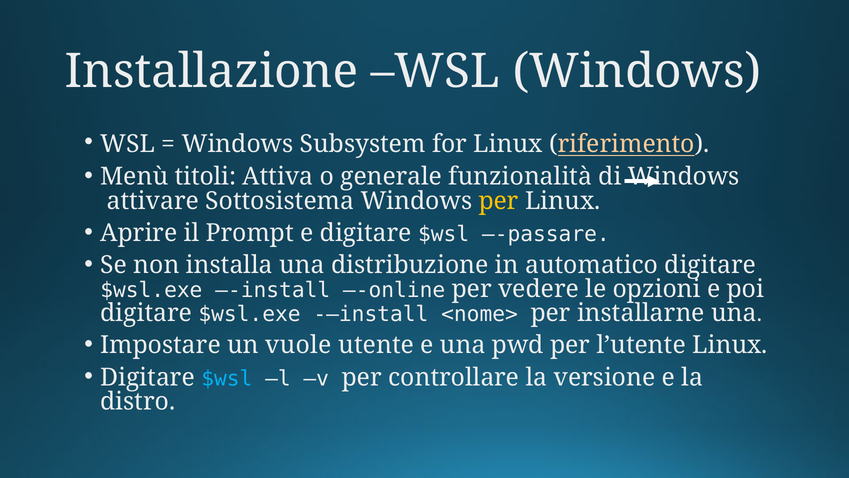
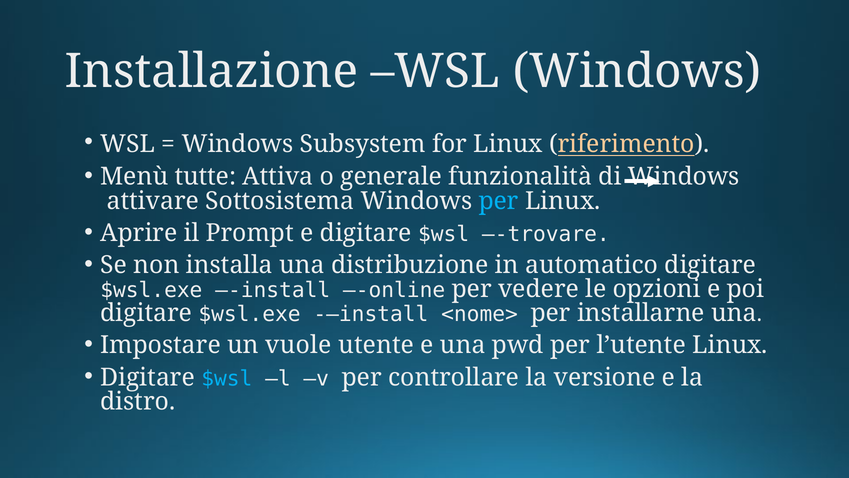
titoli: titoli -> tutte (205, 177)
per colour: yellow -> light blue (499, 201)
–-passare: –-passare -> –-trovare (546, 234)
